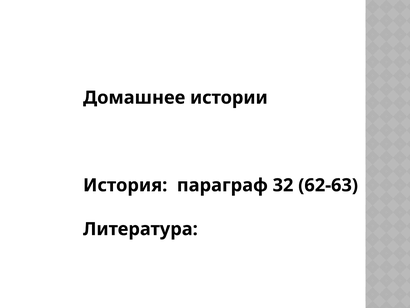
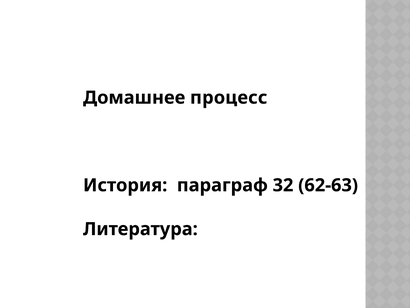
истории: истории -> процесс (229, 98)
